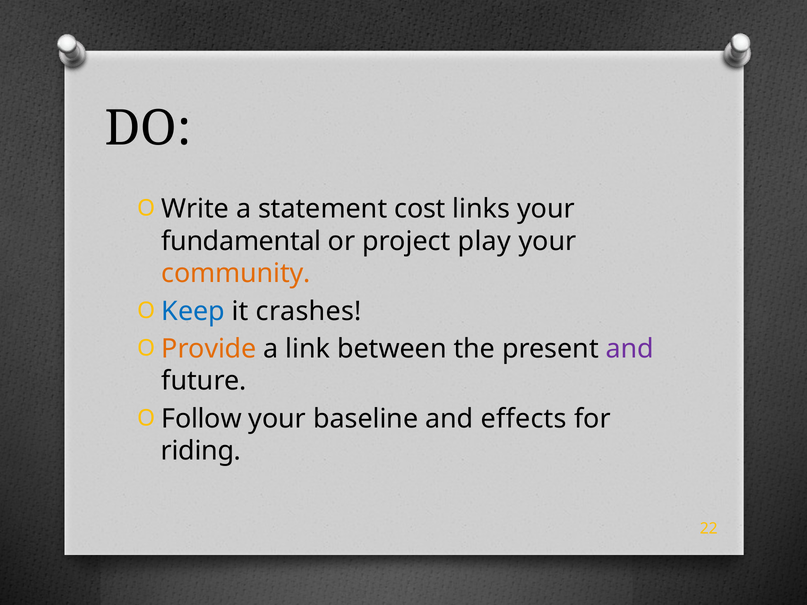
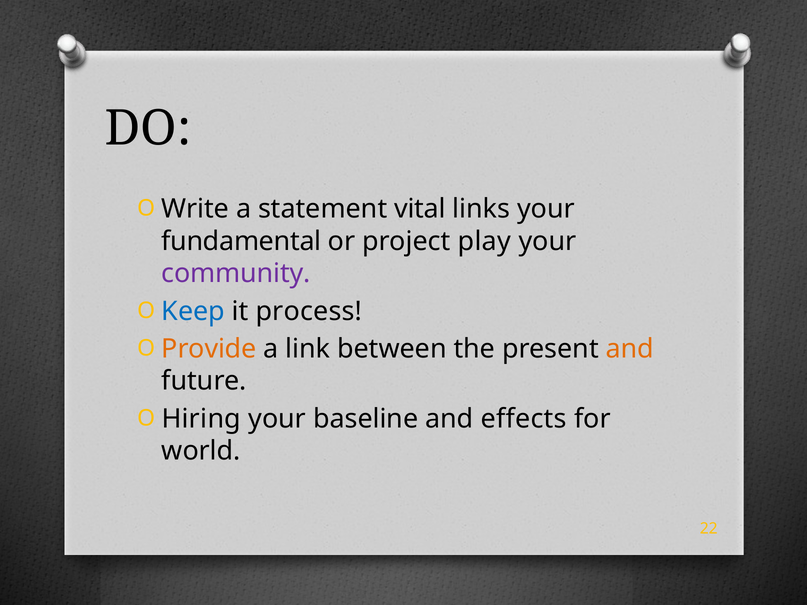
cost: cost -> vital (420, 209)
community colour: orange -> purple (236, 274)
crashes: crashes -> process (309, 311)
and colour: purple -> orange (630, 349)
Follow: Follow -> Hiring (201, 419)
riding: riding -> world (201, 451)
